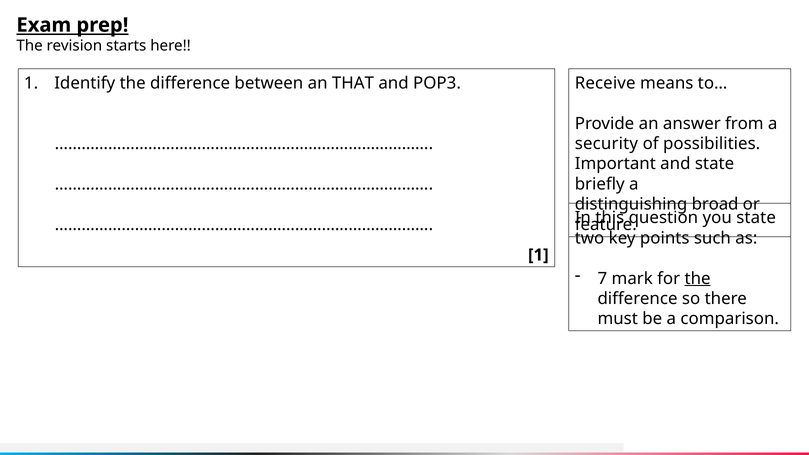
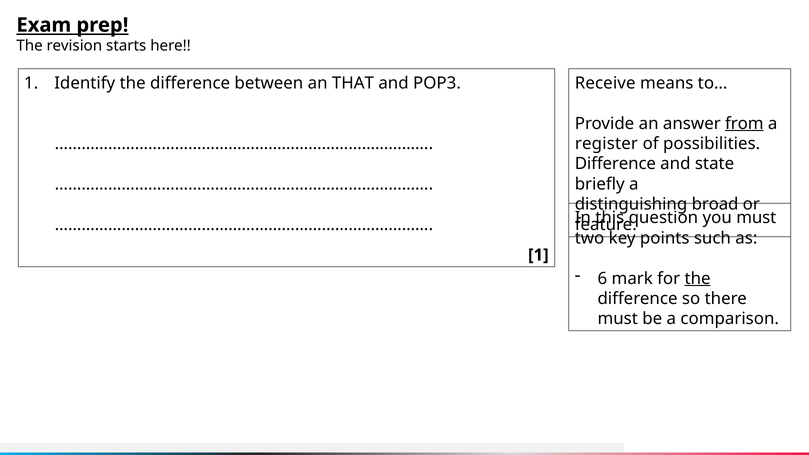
from underline: none -> present (744, 123)
security: security -> register (606, 144)
Important: Important -> Difference (615, 164)
you state: state -> must (756, 218)
7: 7 -> 6 (602, 279)
